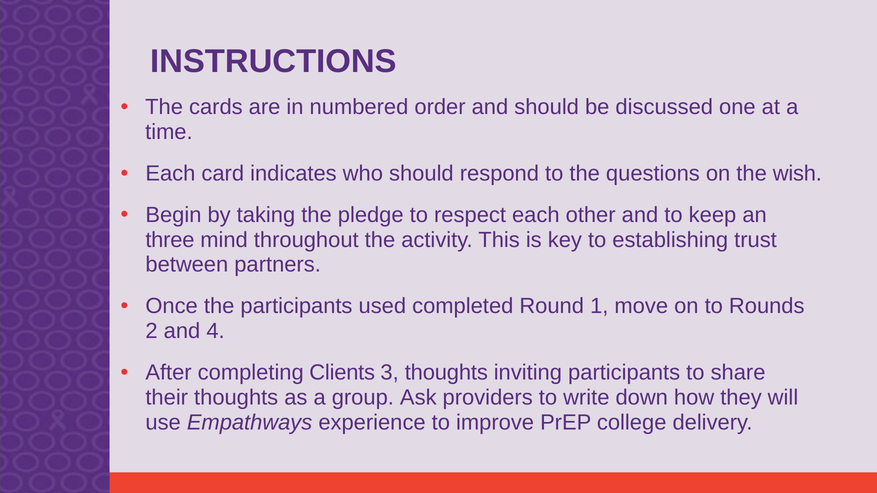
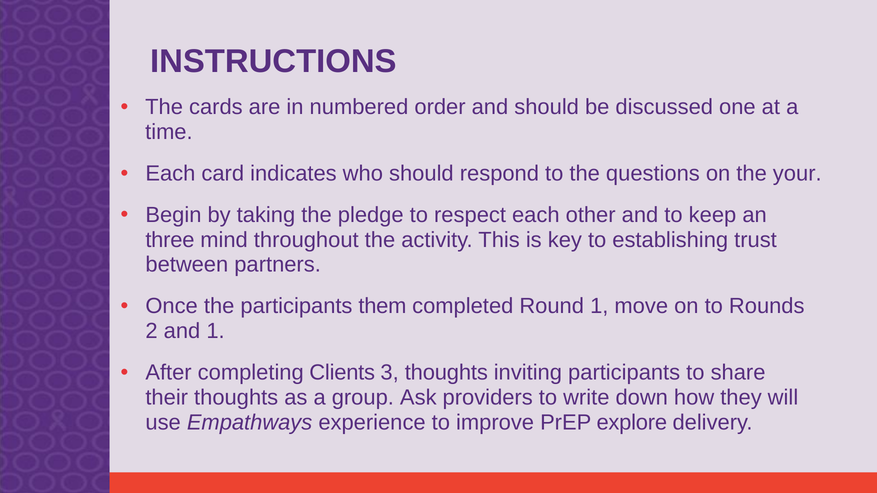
wish: wish -> your (797, 174)
used: used -> them (382, 306)
and 4: 4 -> 1 (216, 331)
college: college -> explore (632, 423)
